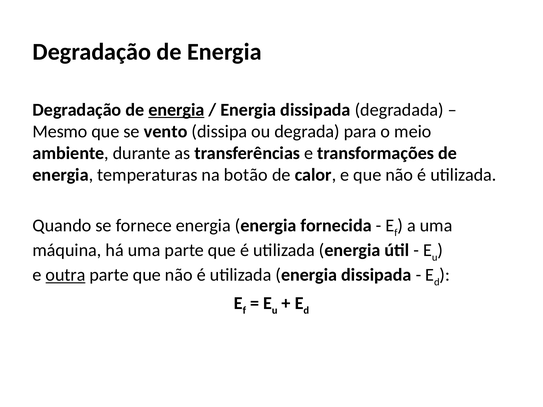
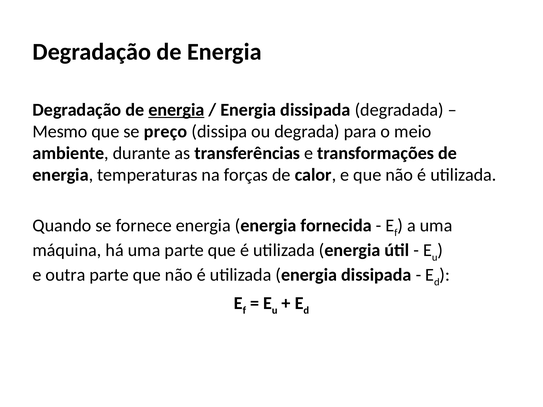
vento: vento -> preço (166, 132)
botão: botão -> forças (246, 175)
outra underline: present -> none (66, 275)
